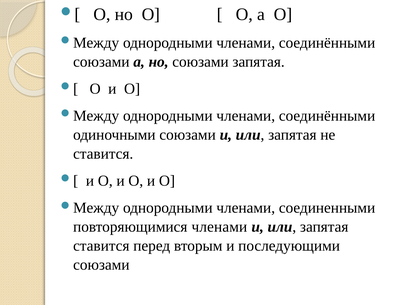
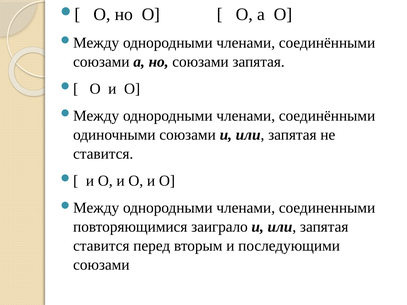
повторяющимися членами: членами -> заиграло (219, 227)
